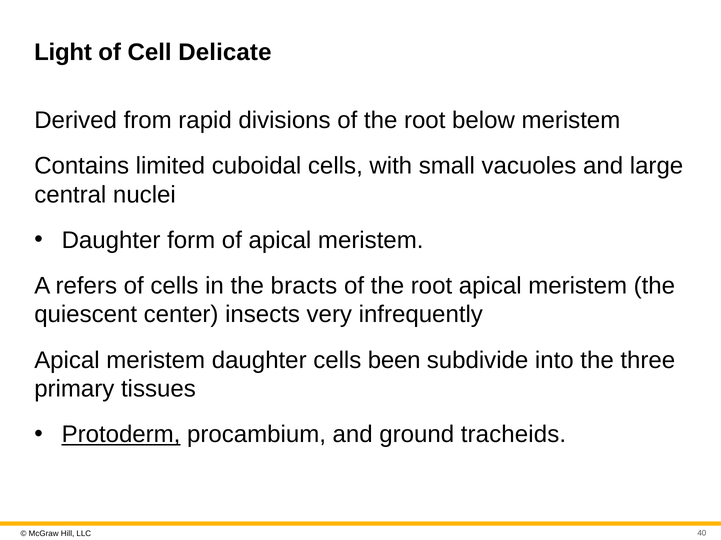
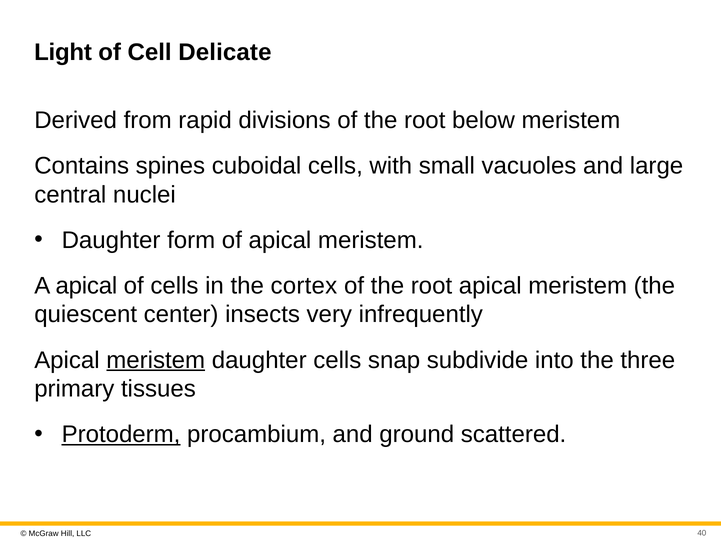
limited: limited -> spines (170, 166)
A refers: refers -> apical (86, 286)
bracts: bracts -> cortex (304, 286)
meristem underline: none -> present (156, 361)
been: been -> snap (394, 361)
tracheids: tracheids -> scattered (514, 435)
